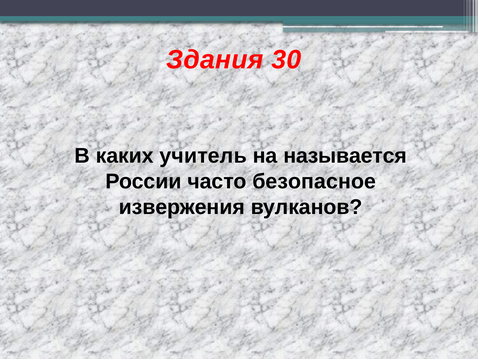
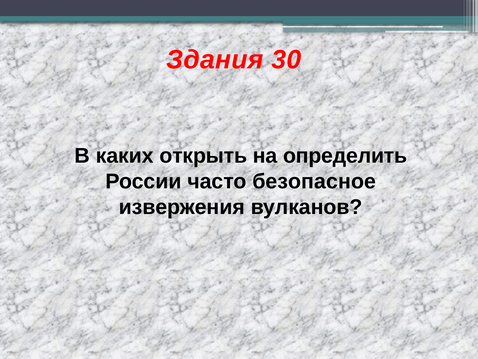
учитель: учитель -> открыть (203, 156)
называется: называется -> определить (345, 156)
